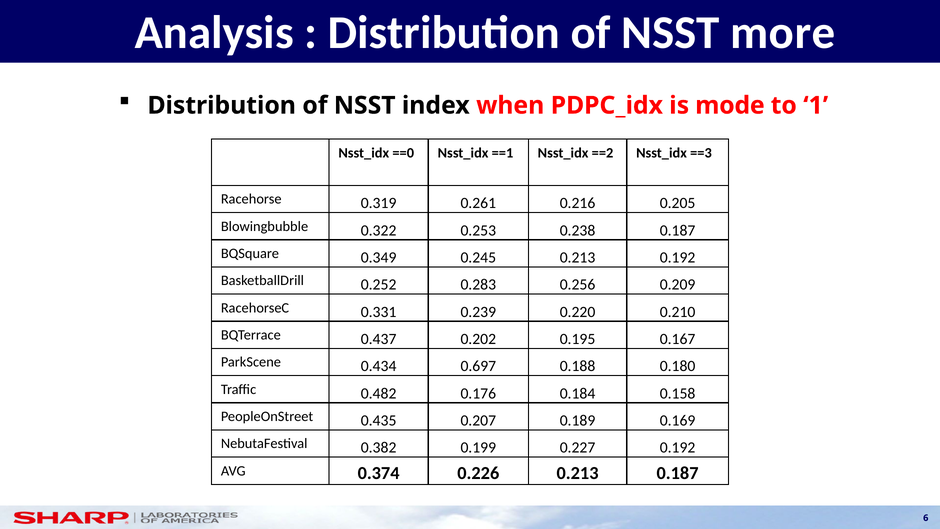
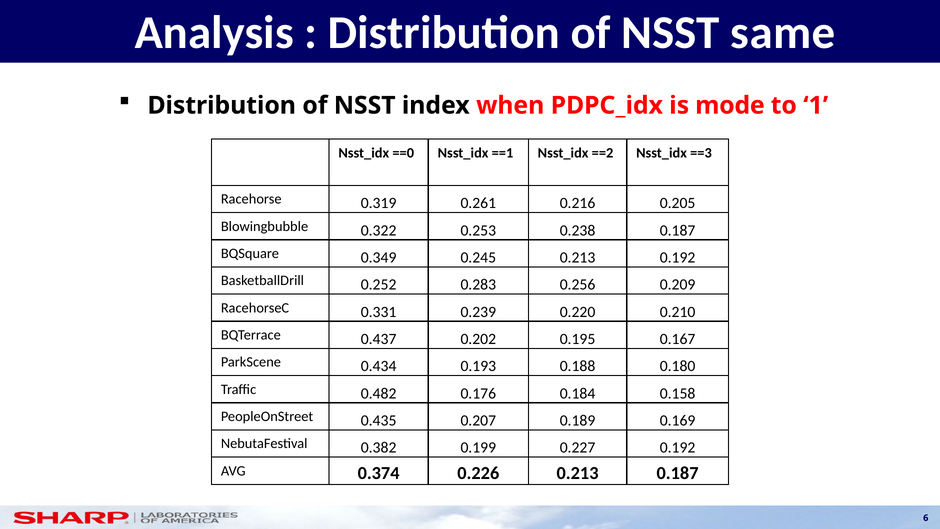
more: more -> same (783, 33)
0.697: 0.697 -> 0.193 (478, 366)
